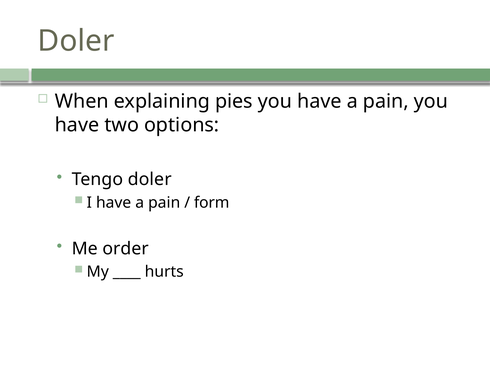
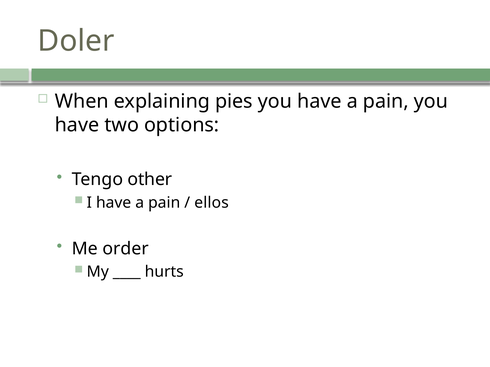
Tengo doler: doler -> other (150, 180)
form: form -> ellos (212, 203)
